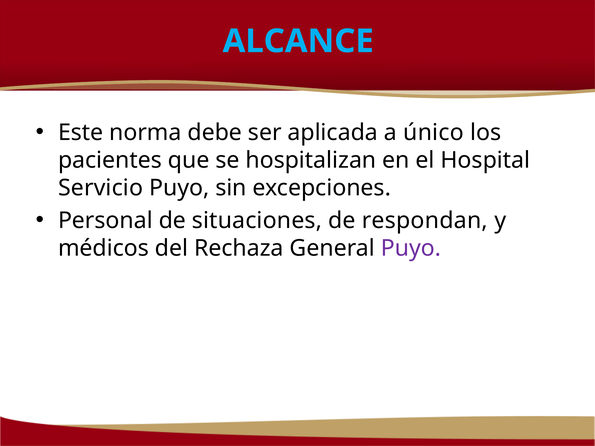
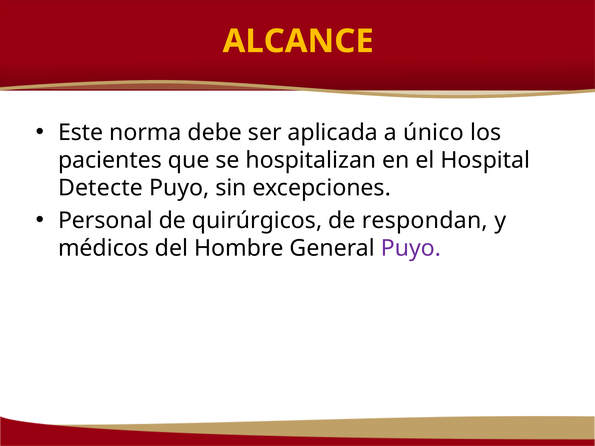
ALCANCE colour: light blue -> yellow (298, 41)
Servicio: Servicio -> Detecte (100, 188)
situaciones: situaciones -> quirúrgicos (257, 221)
Rechaza: Rechaza -> Hombre (239, 248)
